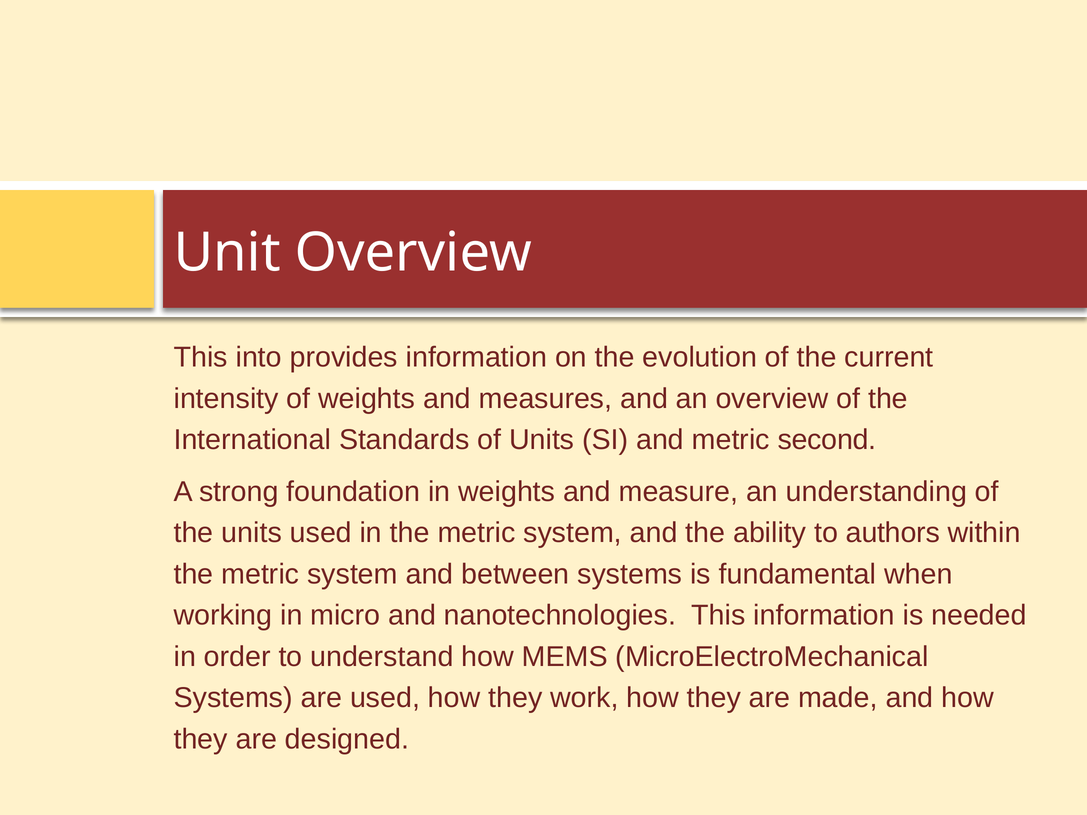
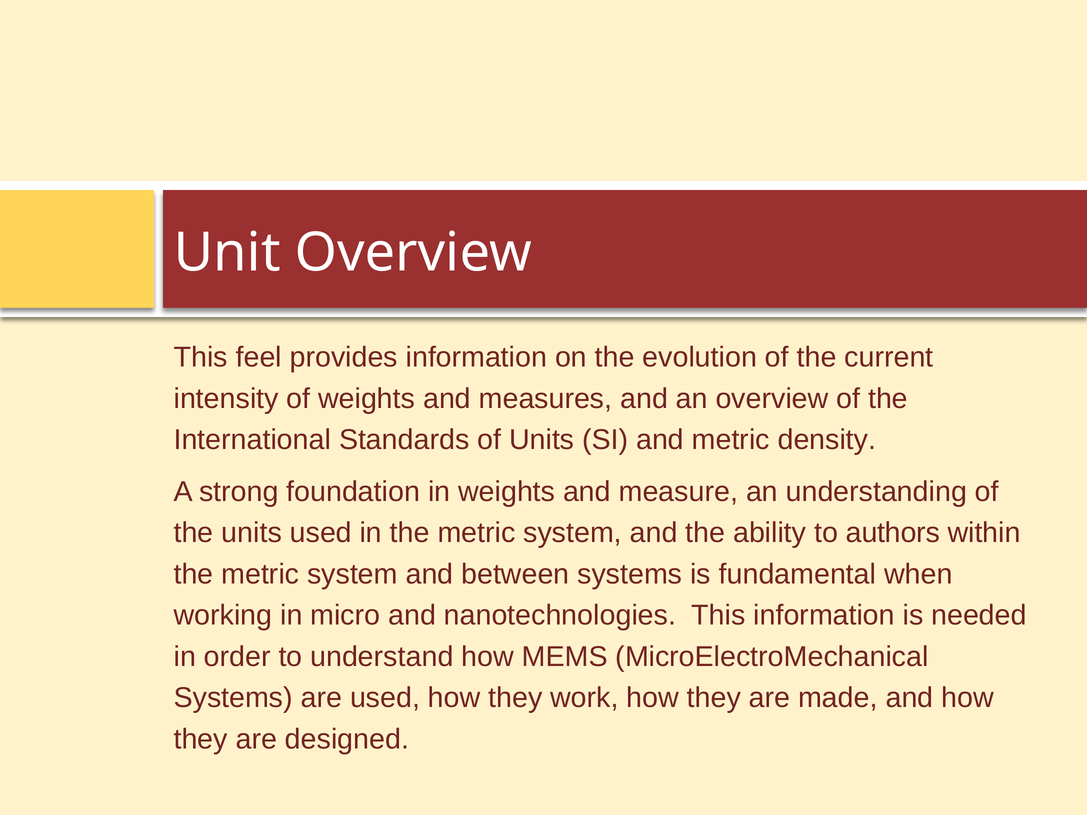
into: into -> feel (259, 358)
second: second -> density (827, 440)
